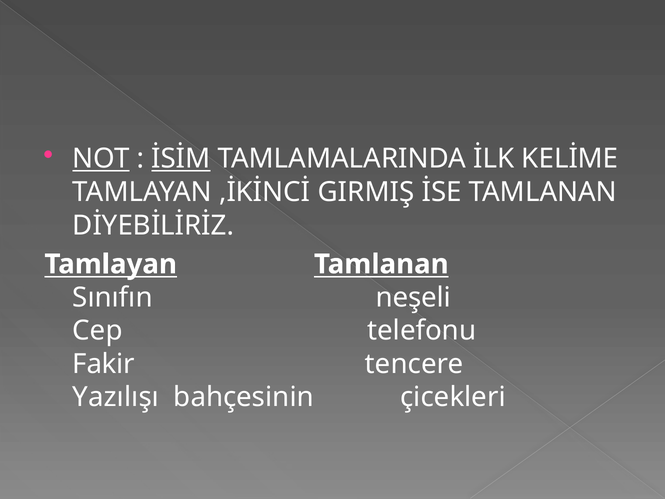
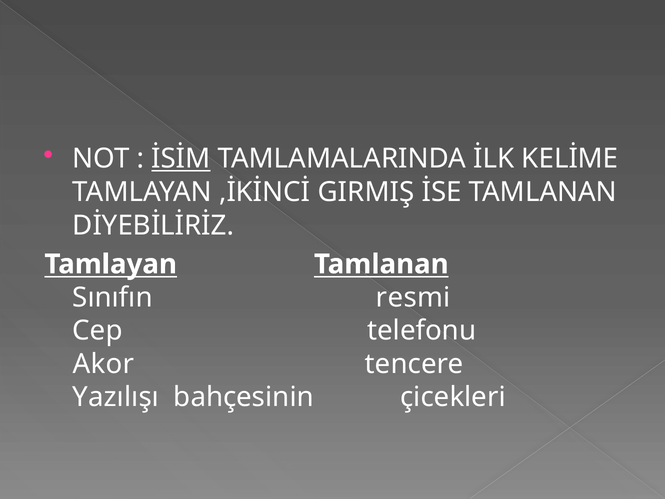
NOT underline: present -> none (101, 159)
neşeli: neşeli -> resmi (413, 297)
Fakir: Fakir -> Akor (103, 364)
